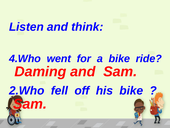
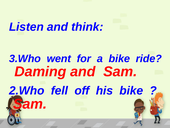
4.Who: 4.Who -> 3.Who (25, 58)
